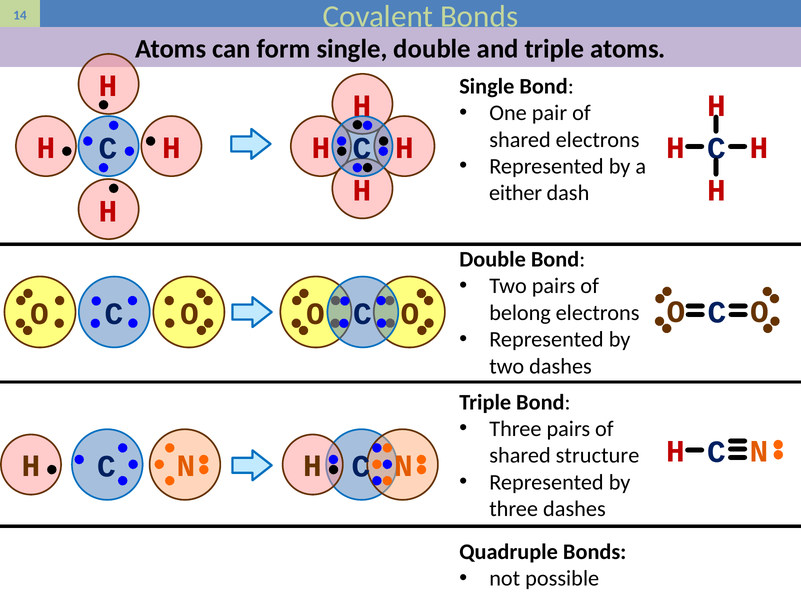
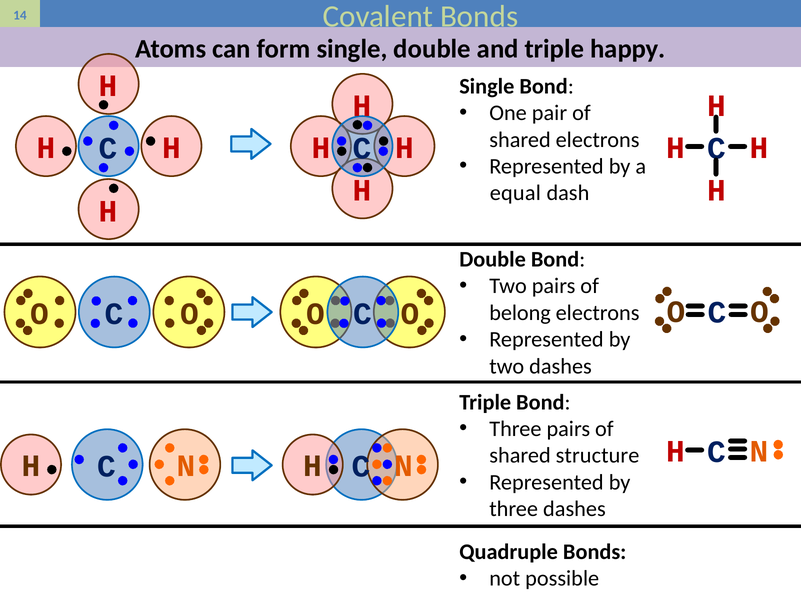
triple atoms: atoms -> happy (628, 49)
either: either -> equal (515, 193)
